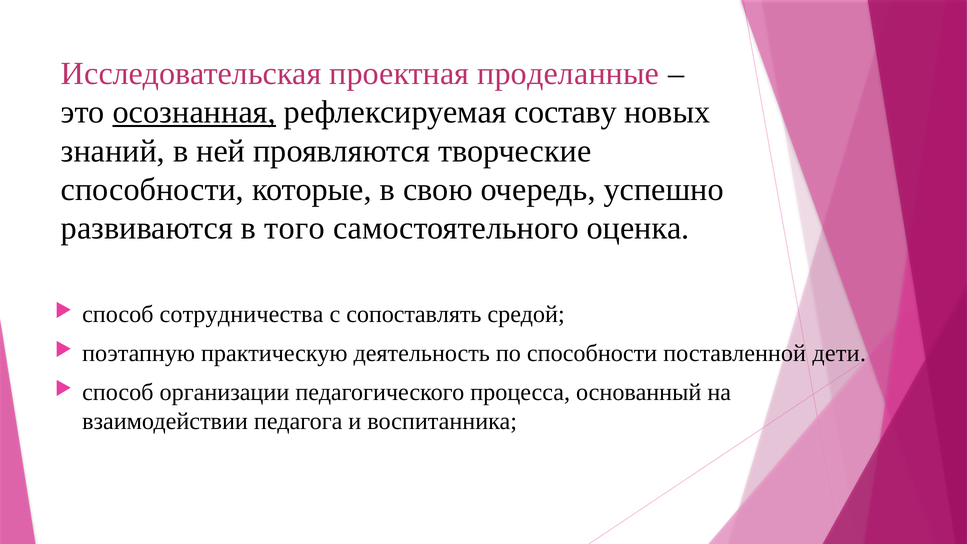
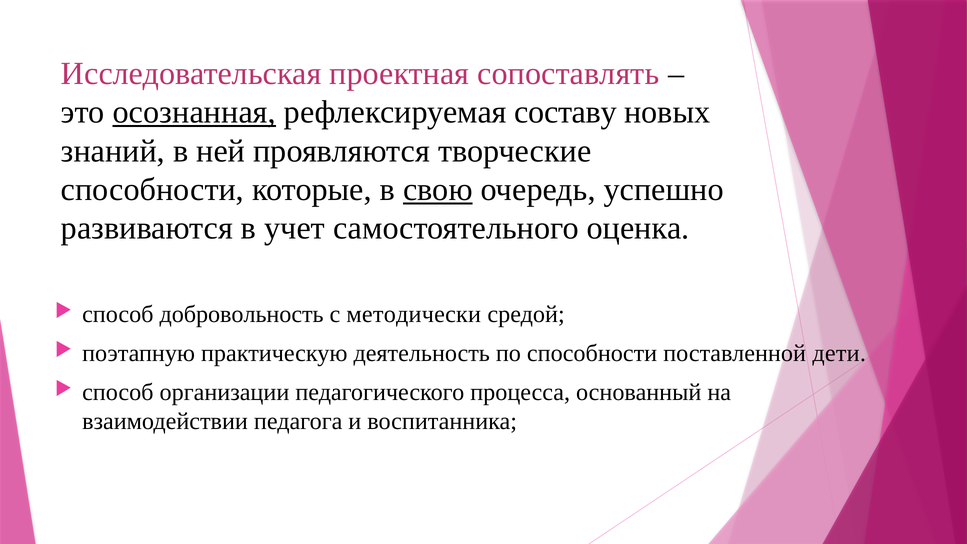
проделанные: проделанные -> сопоставлять (568, 74)
свою underline: none -> present (438, 190)
того: того -> учет (295, 228)
сотрудничества: сотрудничества -> добровольность (242, 314)
сопоставлять: сопоставлять -> методически (414, 314)
